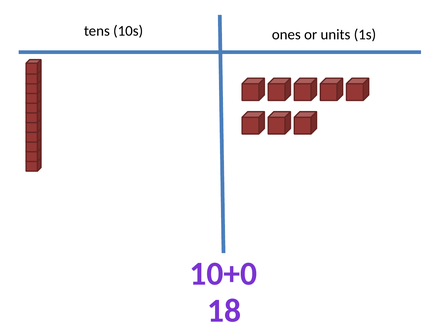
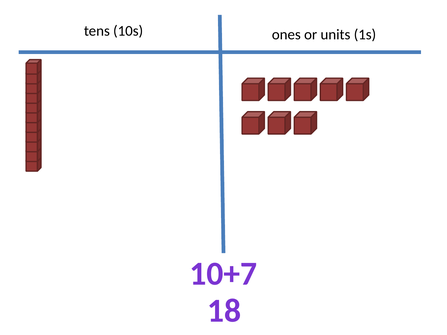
10+0: 10+0 -> 10+7 (223, 274)
